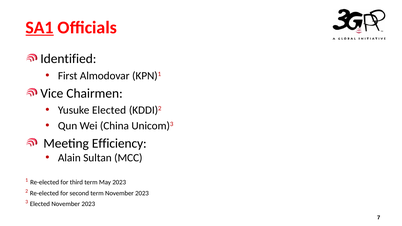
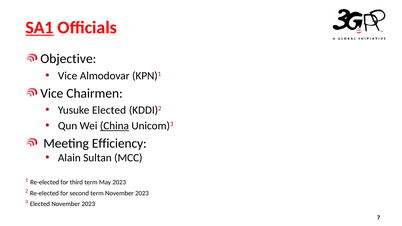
Identified: Identified -> Objective (68, 59)
First: First -> Vice (68, 76)
China underline: none -> present (114, 126)
